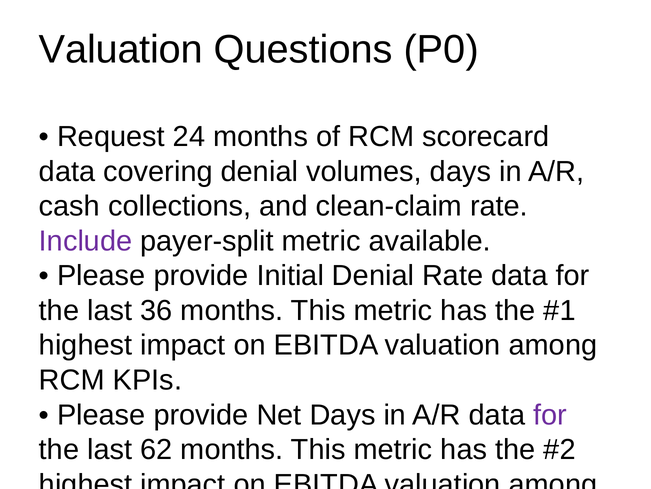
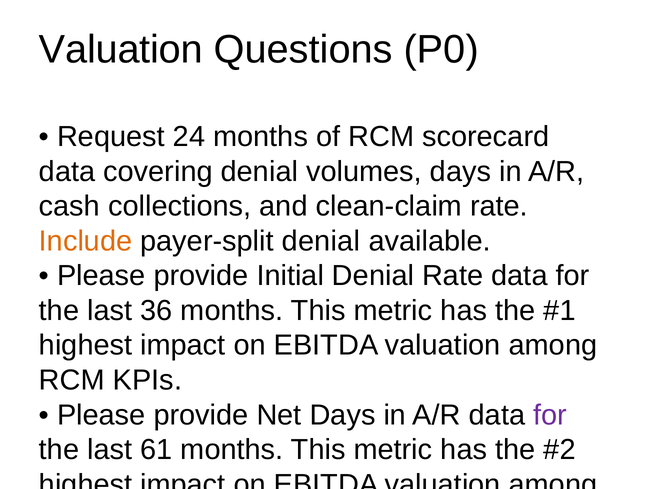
Include colour: purple -> orange (86, 241)
payer-split metric: metric -> denial (321, 241)
62: 62 -> 61 (156, 449)
